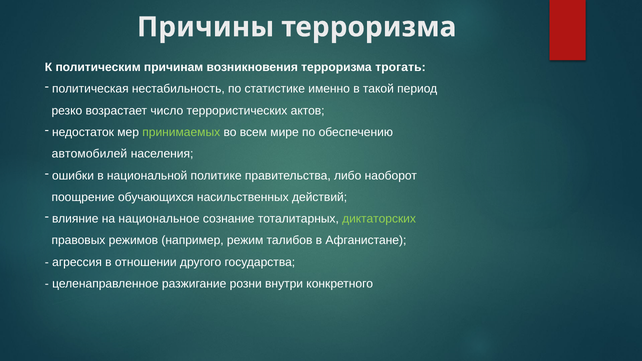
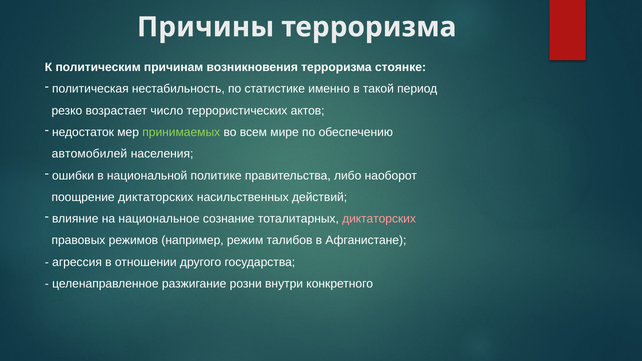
трогать: трогать -> стоянке (401, 67)
поощрение обучающихся: обучающихся -> диктаторских (156, 197)
диктаторских colour: light green -> pink (379, 219)
